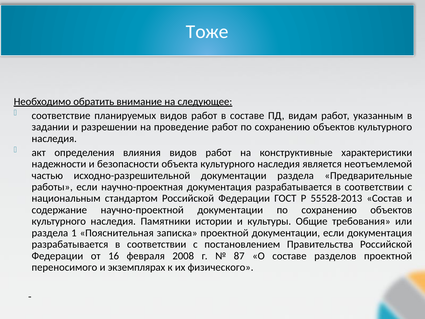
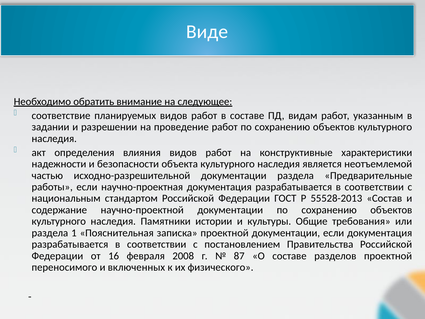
Тоже: Тоже -> Виде (207, 32)
экземплярах: экземплярах -> включенных (136, 267)
